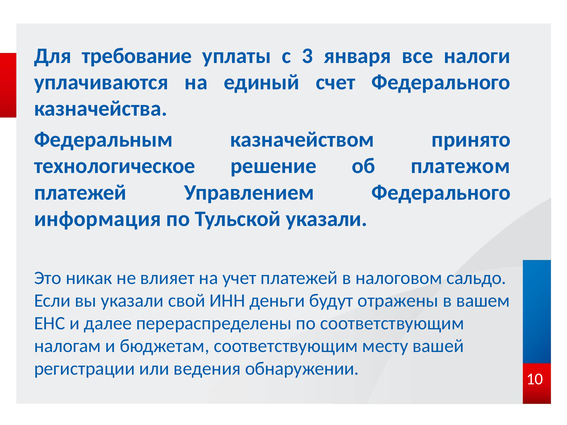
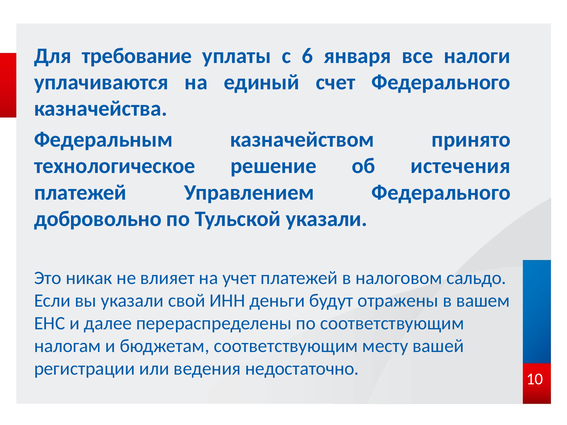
3: 3 -> 6 (307, 56)
платежом: платежом -> истечения (460, 166)
информация: информация -> добровольно (98, 219)
обнаружении: обнаружении -> недостаточно (302, 369)
